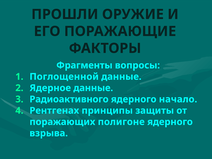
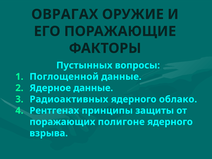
ПРОШЛИ: ПРОШЛИ -> ОВРАГАХ (65, 14)
Фрагменты: Фрагменты -> Пустынных (84, 65)
Радиоактивного: Радиоактивного -> Радиоактивных (69, 99)
начало: начало -> облако (178, 99)
